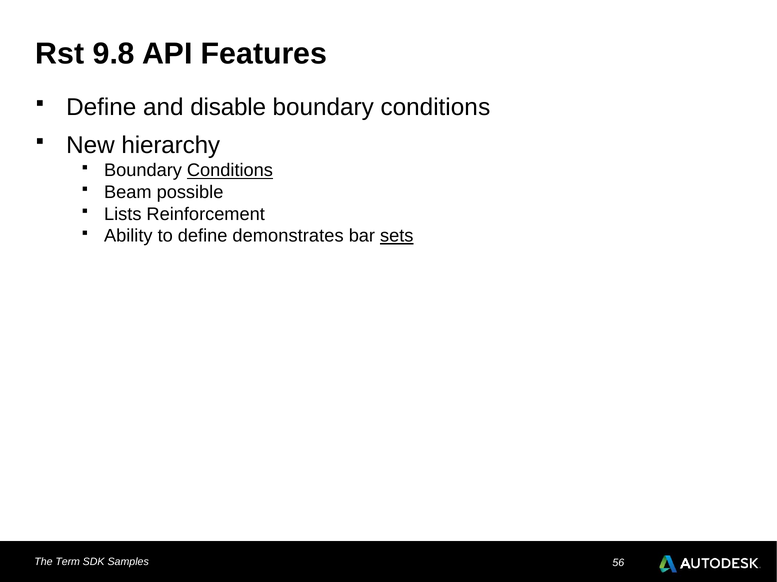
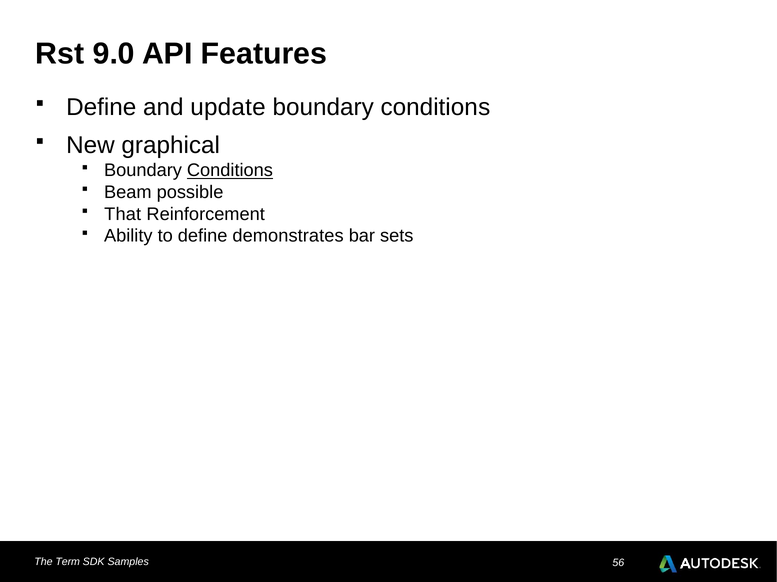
9.8: 9.8 -> 9.0 (114, 54)
disable: disable -> update (228, 107)
hierarchy: hierarchy -> graphical (171, 146)
Lists: Lists -> That (123, 214)
sets underline: present -> none (397, 236)
